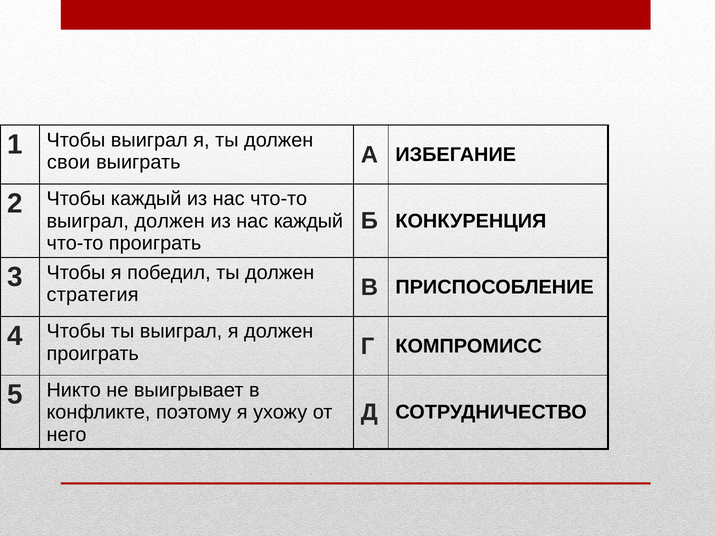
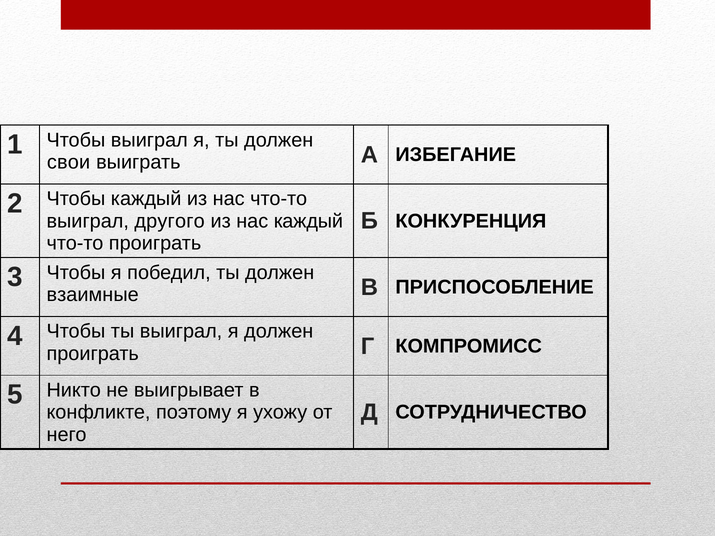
выиграл должен: должен -> другого (170, 221)
стратегия: стратегия -> взаимные (93, 295)
